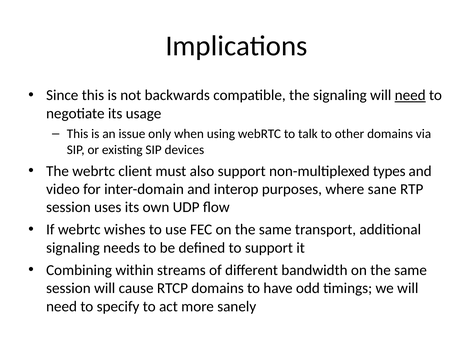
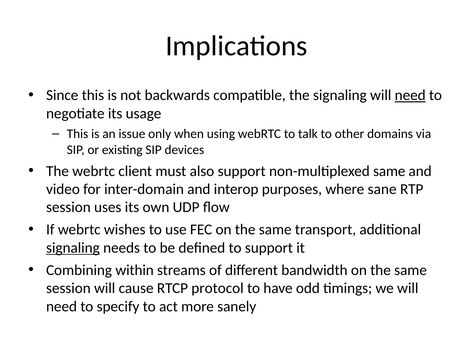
non-multiplexed types: types -> same (389, 171)
signaling underline: none -> present (73, 248)
RTCP domains: domains -> protocol (218, 288)
